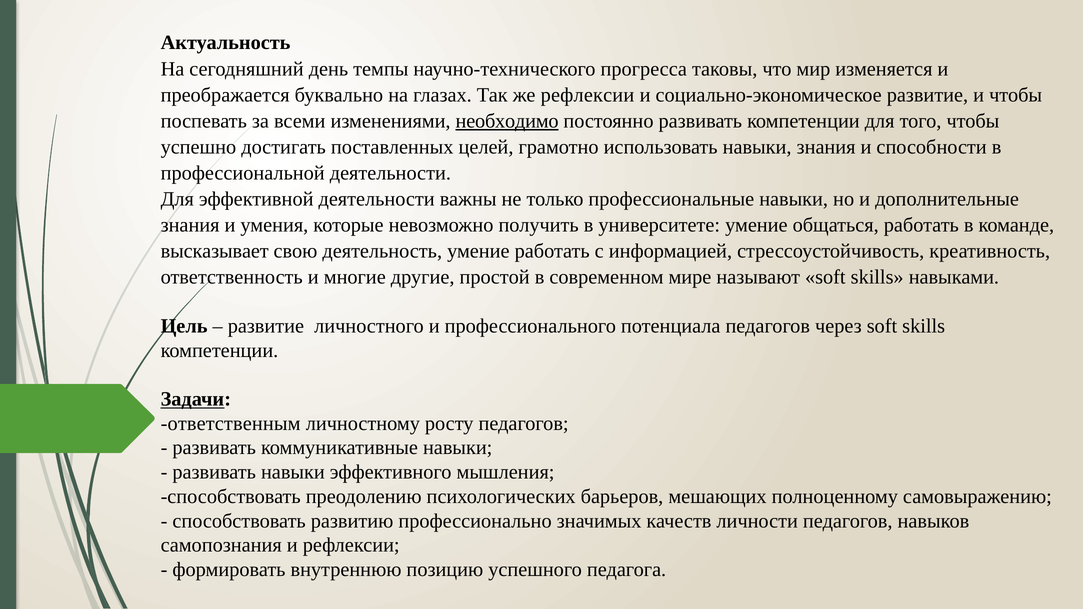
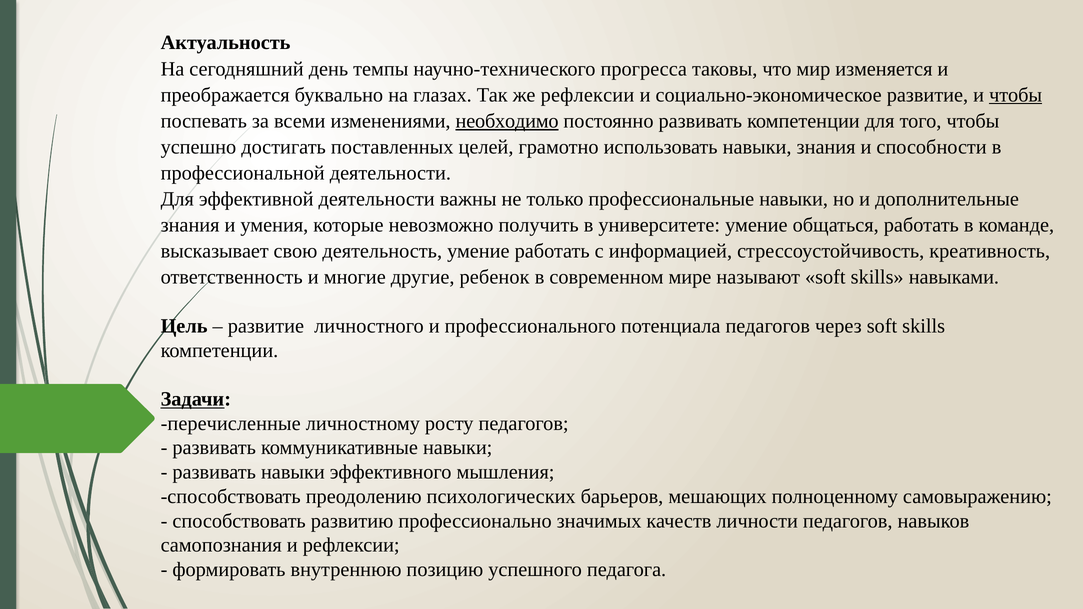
чтобы underline: none -> present (1016, 95)
простой: простой -> ребенок (495, 277)
ответственным: ответственным -> перечисленные (231, 424)
